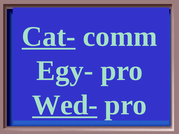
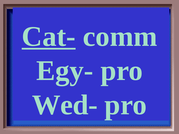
Wed- underline: present -> none (65, 105)
